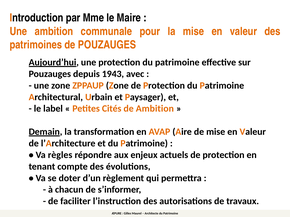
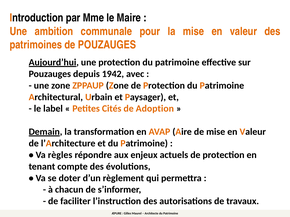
1943: 1943 -> 1942 (113, 74)
de Ambition: Ambition -> Adoption (155, 109)
